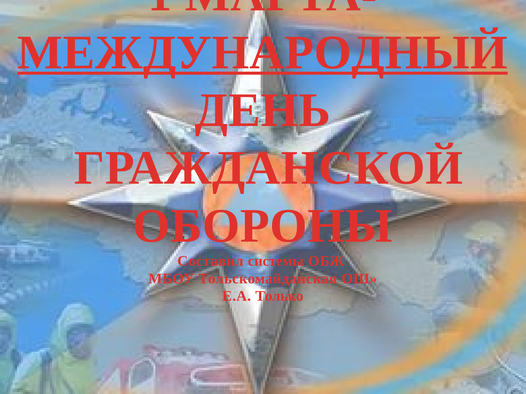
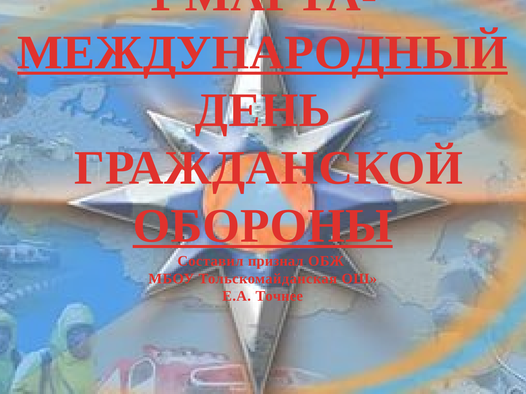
ОБОРОНЫ underline: none -> present (263, 226)
системы: системы -> признал (276, 261)
Только: Только -> Точнее (279, 297)
